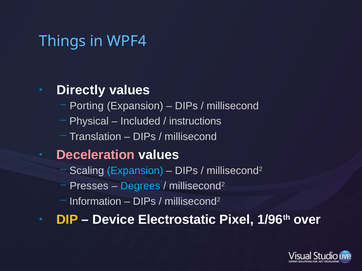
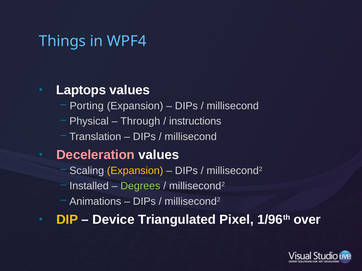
Directly: Directly -> Laptops (81, 90)
Included: Included -> Through (140, 121)
Expansion colour: light blue -> yellow (135, 171)
Presses: Presses -> Installed (89, 186)
Degrees colour: light blue -> light green (140, 186)
Information: Information -> Animations (95, 202)
Electrostatic: Electrostatic -> Triangulated (177, 220)
